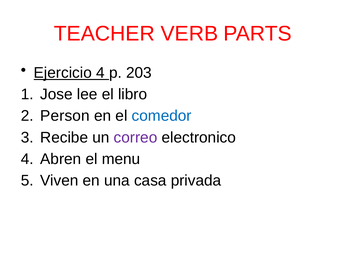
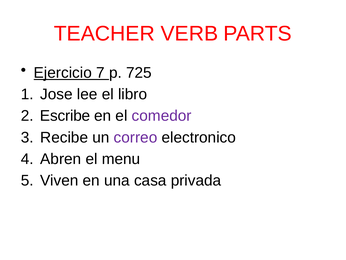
Ejercicio 4: 4 -> 7 (100, 73)
203: 203 -> 725 (139, 73)
Person: Person -> Escribe (65, 116)
comedor colour: blue -> purple (162, 116)
